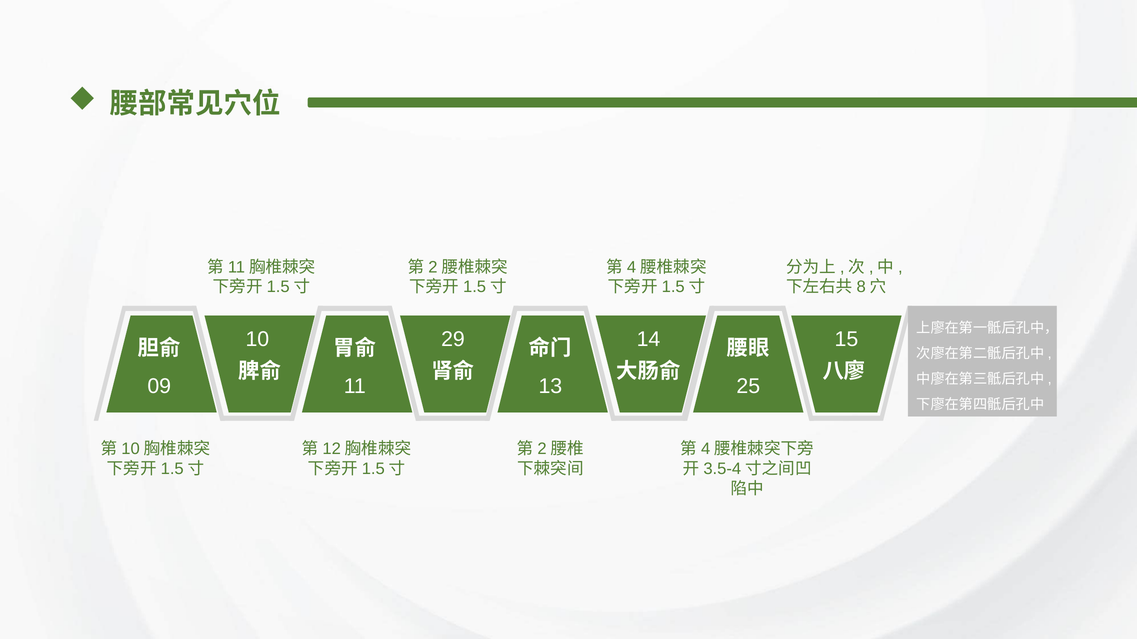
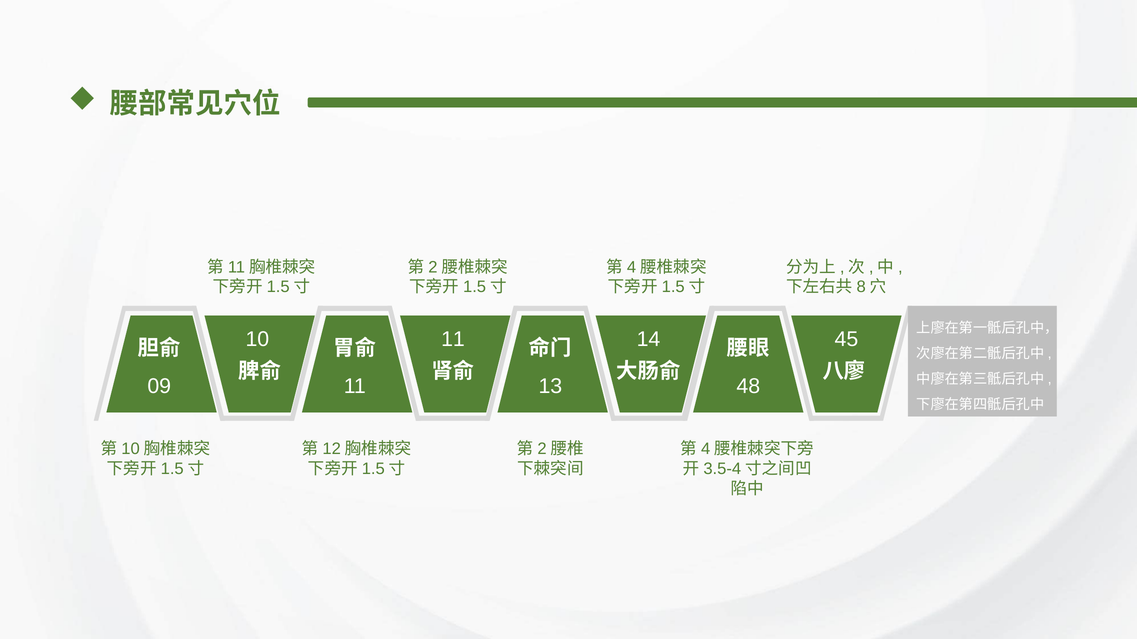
10 29: 29 -> 11 (453, 339)
15: 15 -> 45 (846, 339)
25: 25 -> 48 (748, 387)
